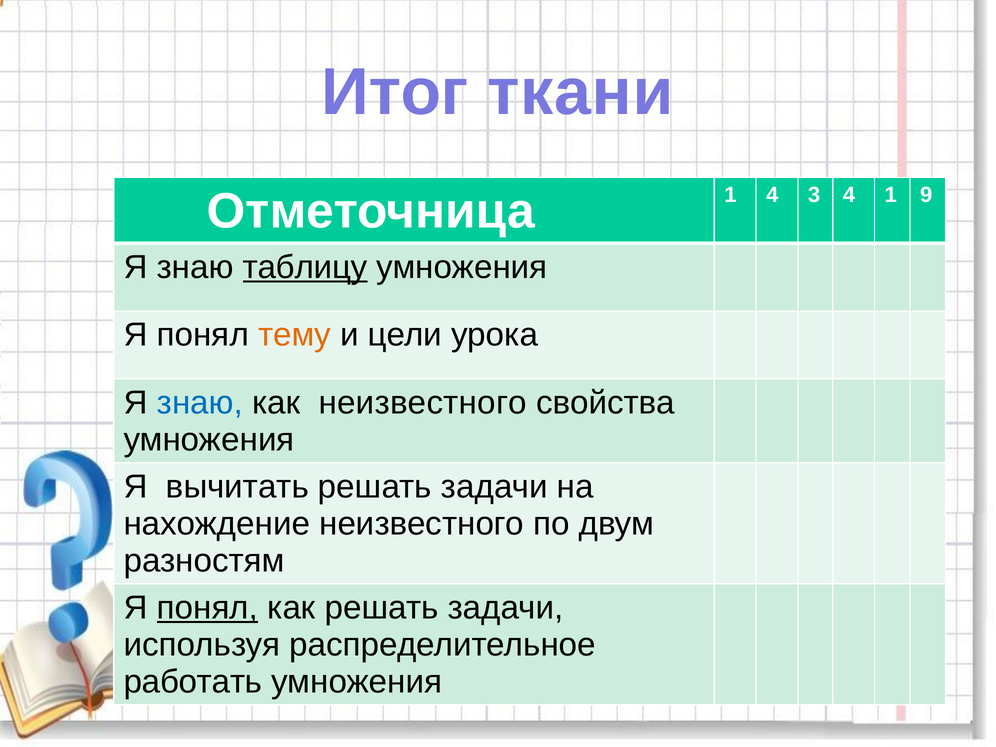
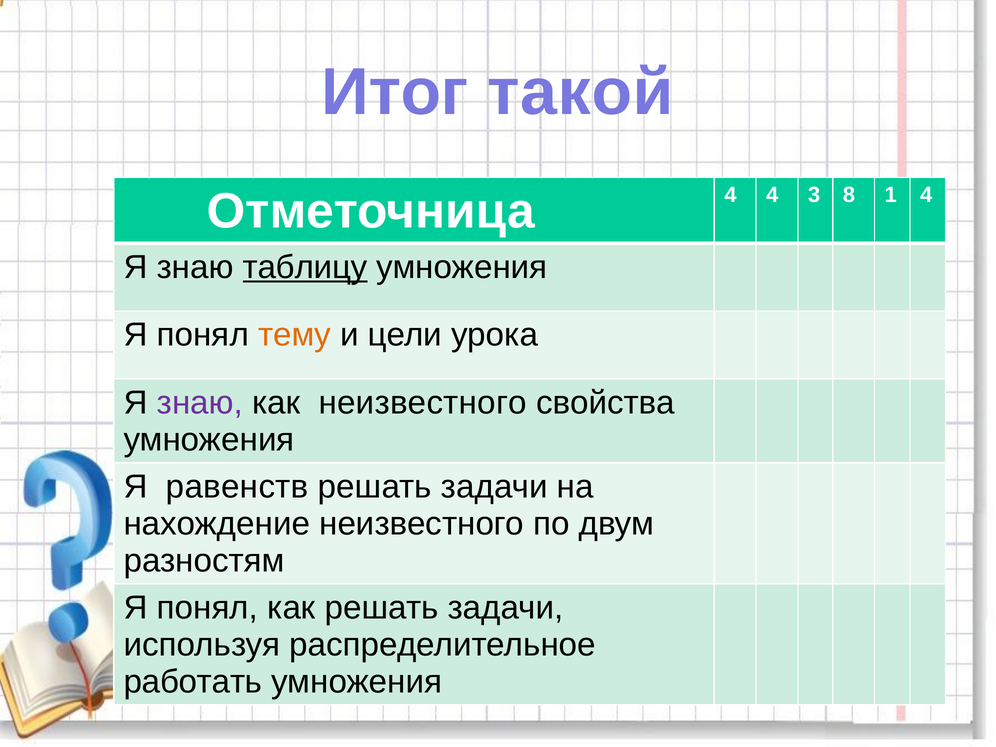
ткани: ткани -> такой (580, 92)
Отметочница 1: 1 -> 4 (730, 195)
3 4: 4 -> 8 (849, 195)
1 9: 9 -> 4 (926, 195)
знаю colour: blue -> purple (200, 403)
вычитать: вычитать -> равенств (237, 487)
понял underline: present -> none (207, 608)
